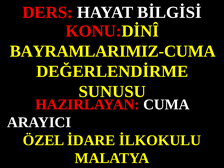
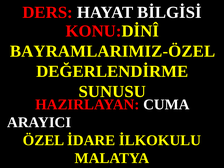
BAYRAMLARIMIZ-CUMA: BAYRAMLARIMIZ-CUMA -> BAYRAMLARIMIZ-ÖZEL (113, 51)
